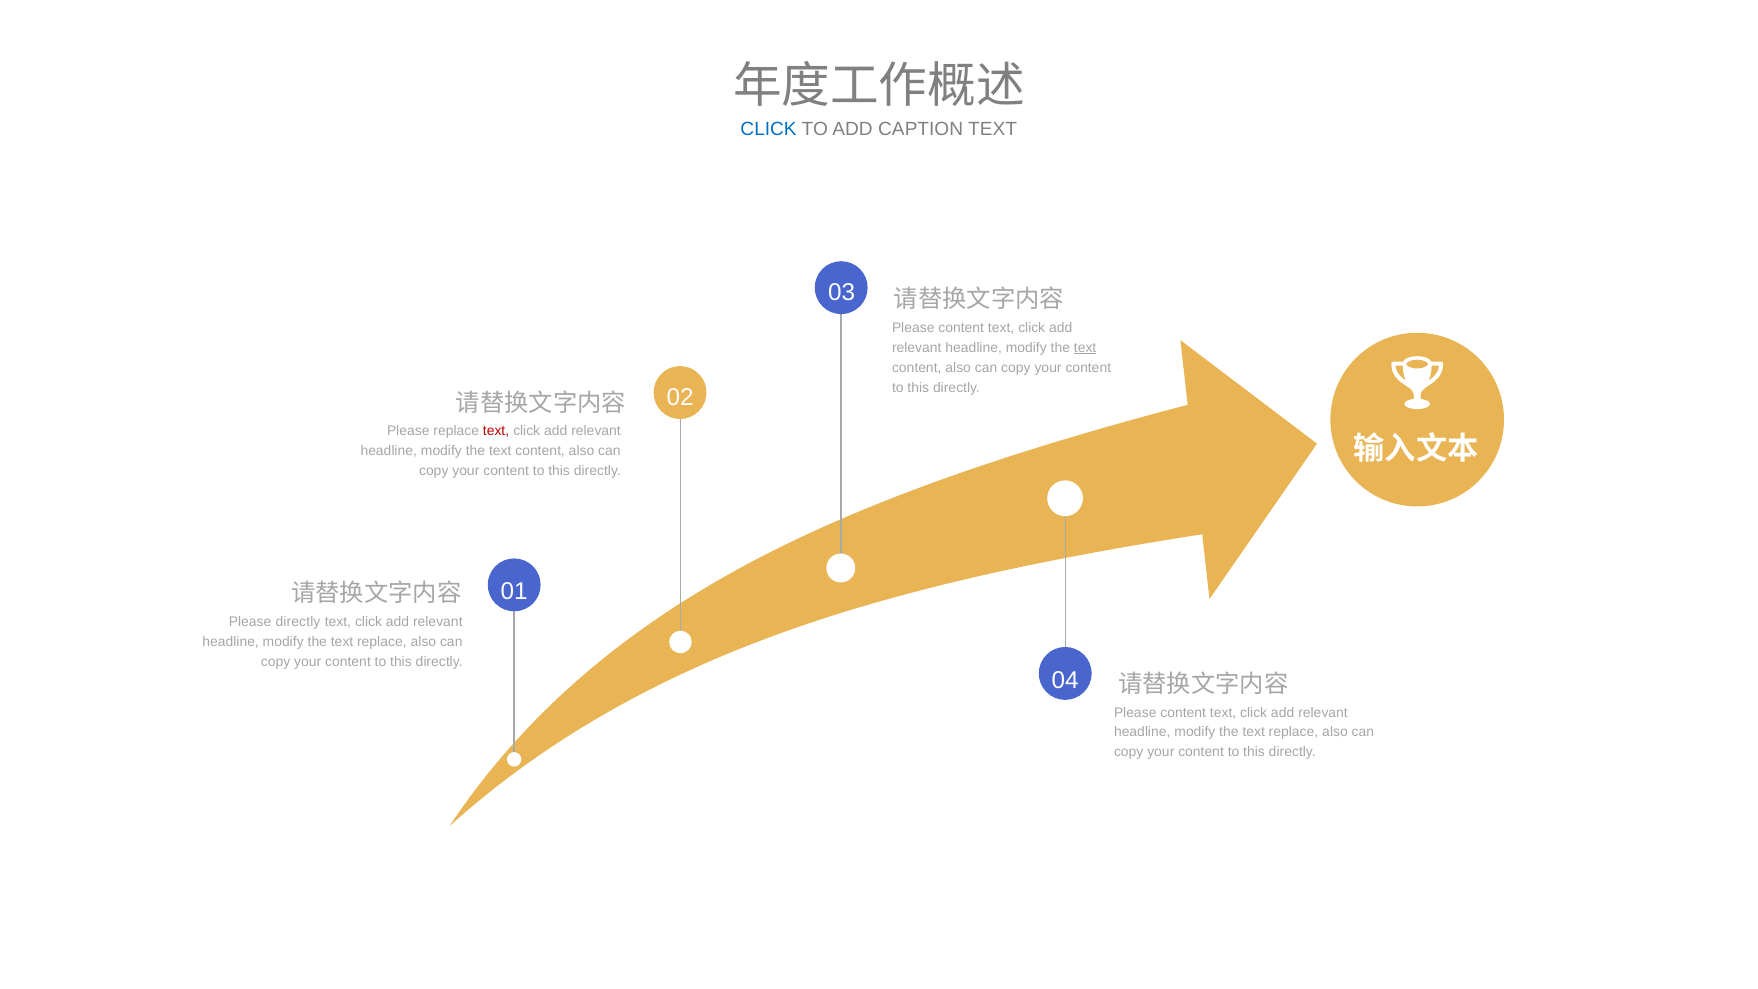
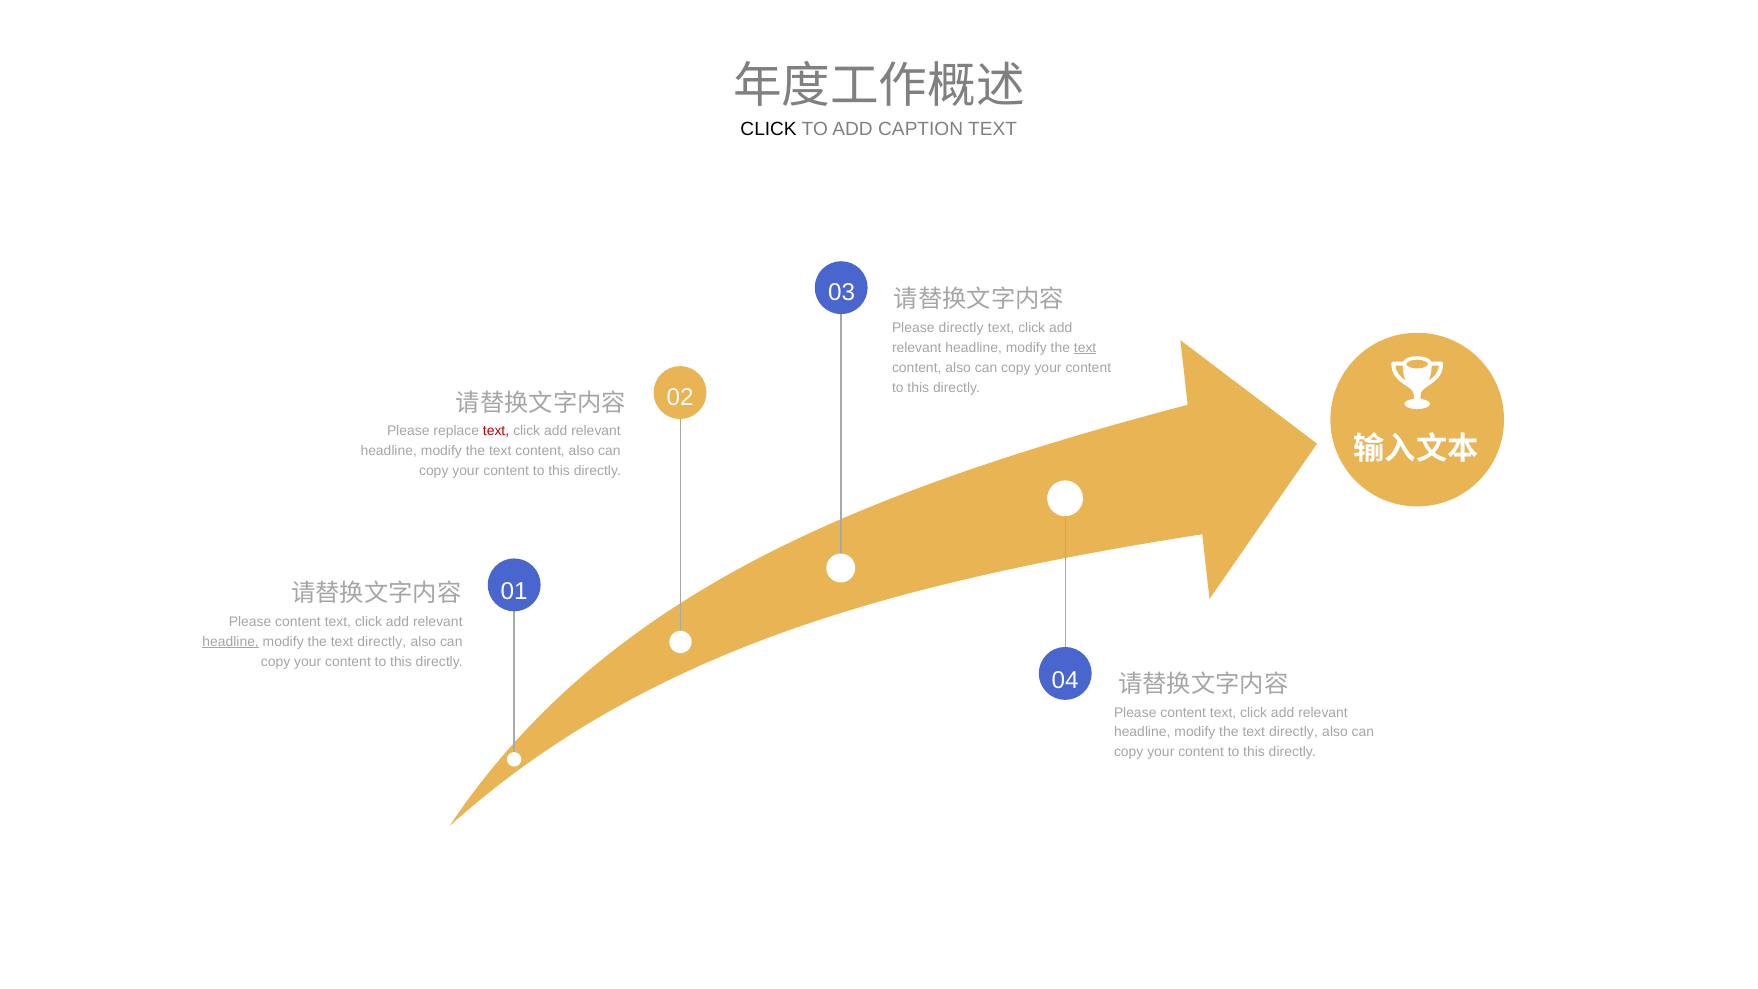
CLICK colour: blue -> black (769, 130)
content: content -> directly (961, 328)
directly: directly -> content (298, 622)
headline underline: none -> present (231, 641)
replace: replace -> directly (382, 641)
replace: replace -> directly (1293, 732)
